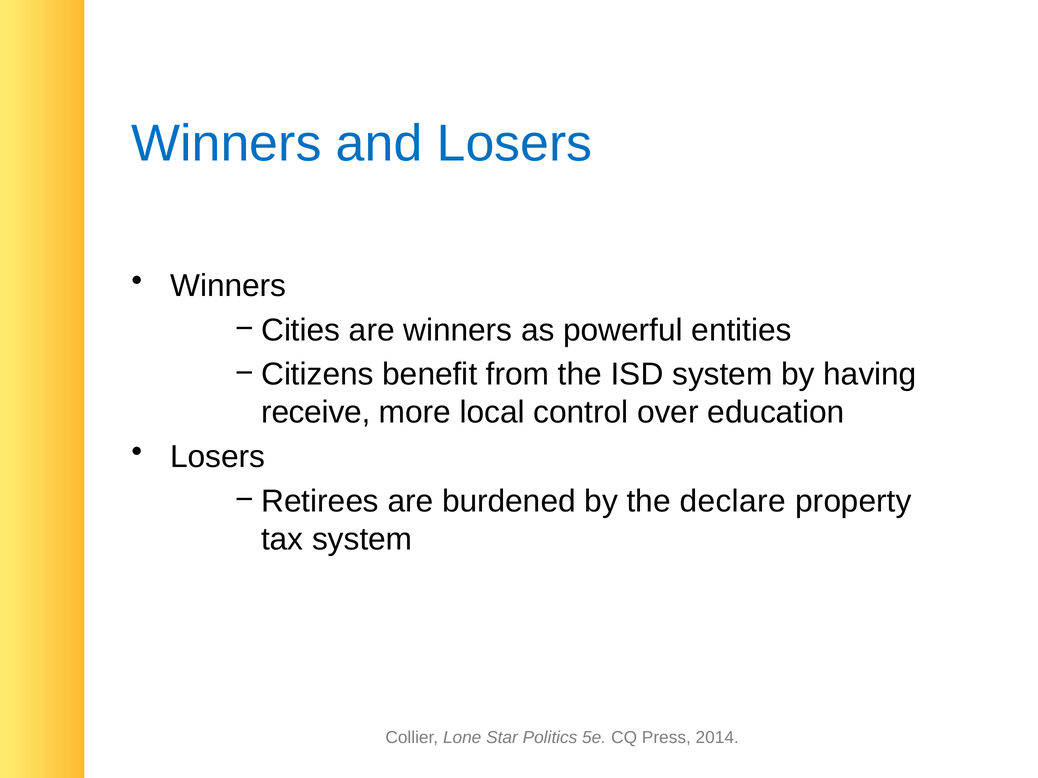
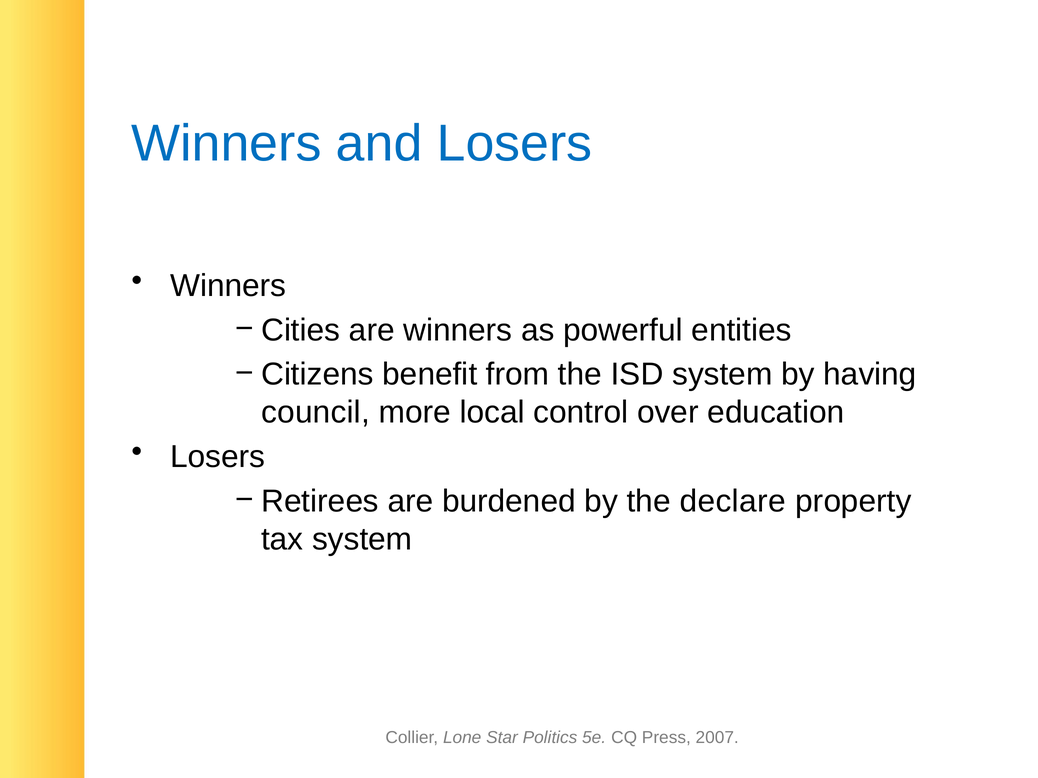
receive: receive -> council (316, 413)
2014: 2014 -> 2007 (717, 738)
